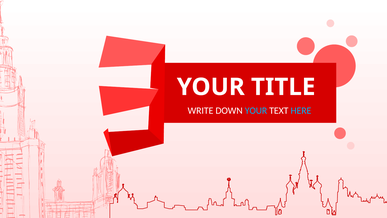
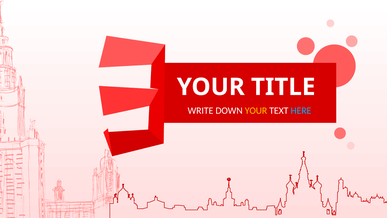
YOUR colour: light blue -> yellow (256, 110)
